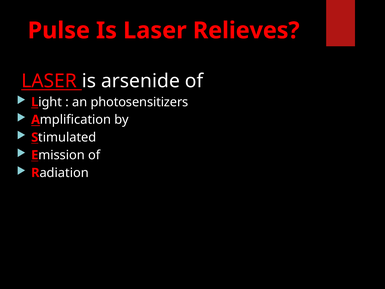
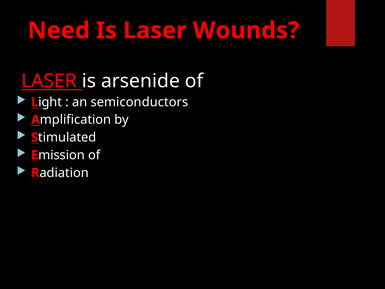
Pulse: Pulse -> Need (59, 31)
Relieves: Relieves -> Wounds (246, 31)
photosensitizers: photosensitizers -> semiconductors (139, 102)
